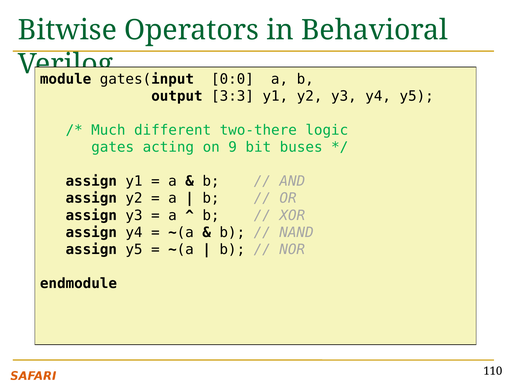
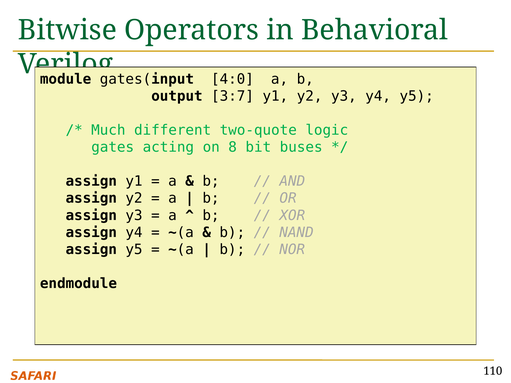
0:0: 0:0 -> 4:0 (232, 79)
3:3: 3:3 -> 3:7 (233, 96)
two-there: two-there -> two-quote (258, 130)
9: 9 -> 8 (233, 147)
